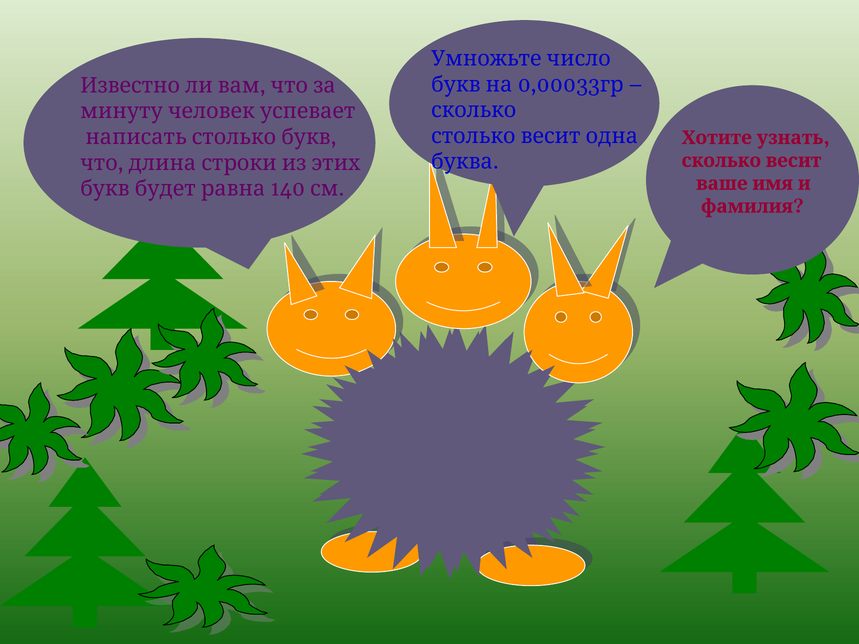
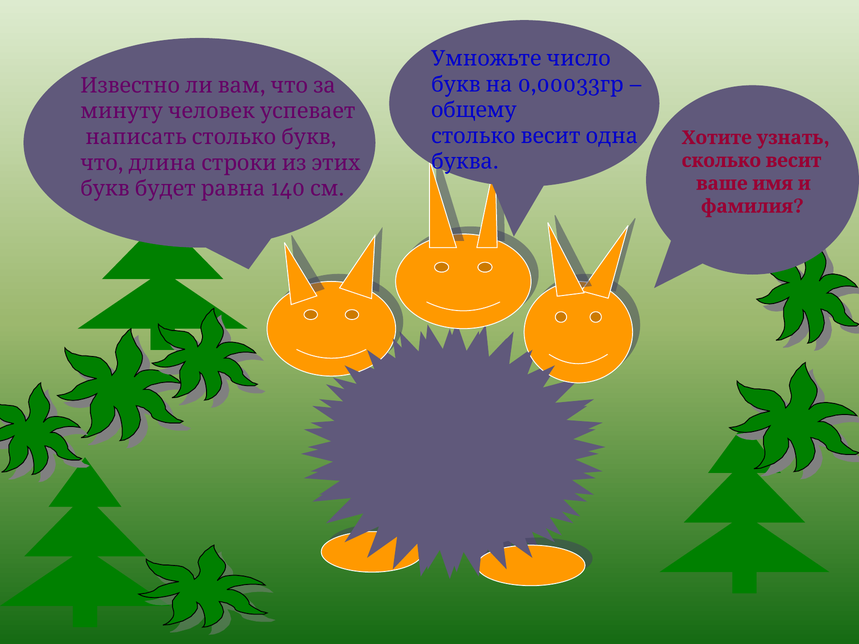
сколько: сколько -> общему (474, 110)
